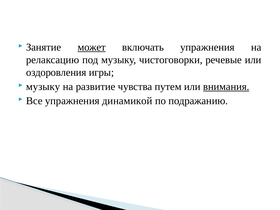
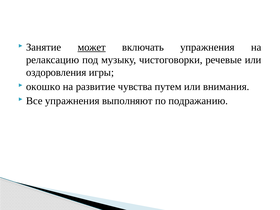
музыку: музыку -> окошко (43, 87)
внимания underline: present -> none (226, 87)
динамикой: динамикой -> выполняют (127, 101)
